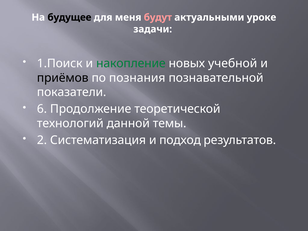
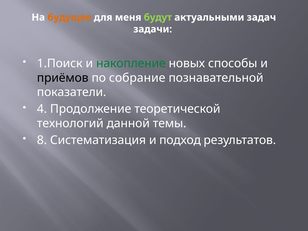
будущее colour: black -> orange (69, 17)
будут colour: pink -> light green (158, 17)
уроке: уроке -> задач (261, 17)
учебной: учебной -> способы (233, 63)
познания: познания -> собрание (137, 78)
6: 6 -> 4 (42, 109)
2: 2 -> 8 (42, 140)
